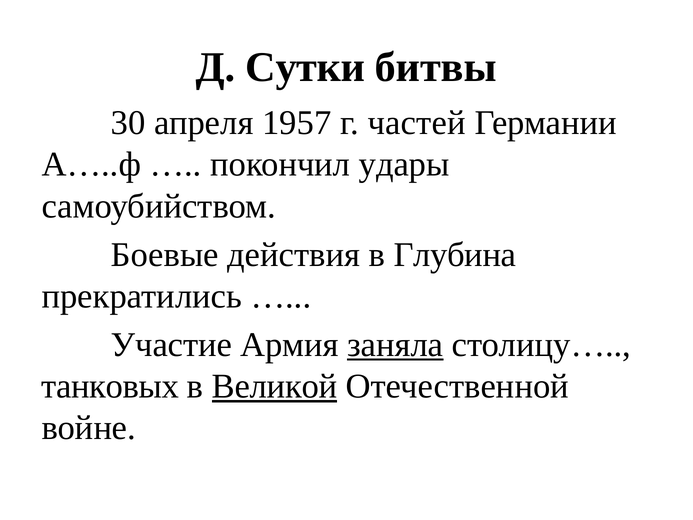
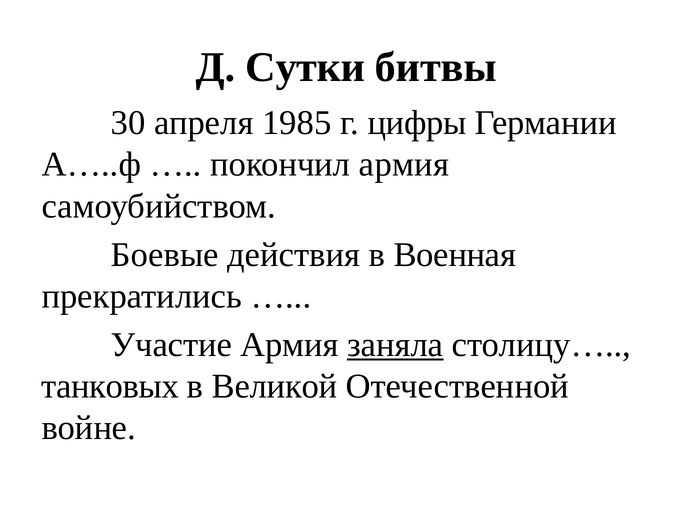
1957: 1957 -> 1985 (297, 123)
частей: частей -> цифры (417, 123)
покончил удары: удары -> армия (404, 164)
Глубина: Глубина -> Военная (455, 254)
Великой underline: present -> none (275, 386)
